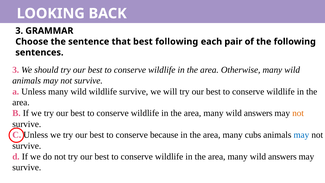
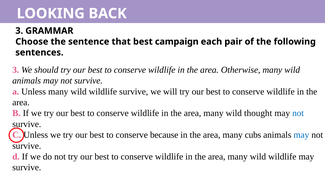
best following: following -> campaign (177, 42)
answers: answers -> thought (258, 113)
not colour: orange -> blue (298, 113)
answers: answers -> wildlife (282, 156)
